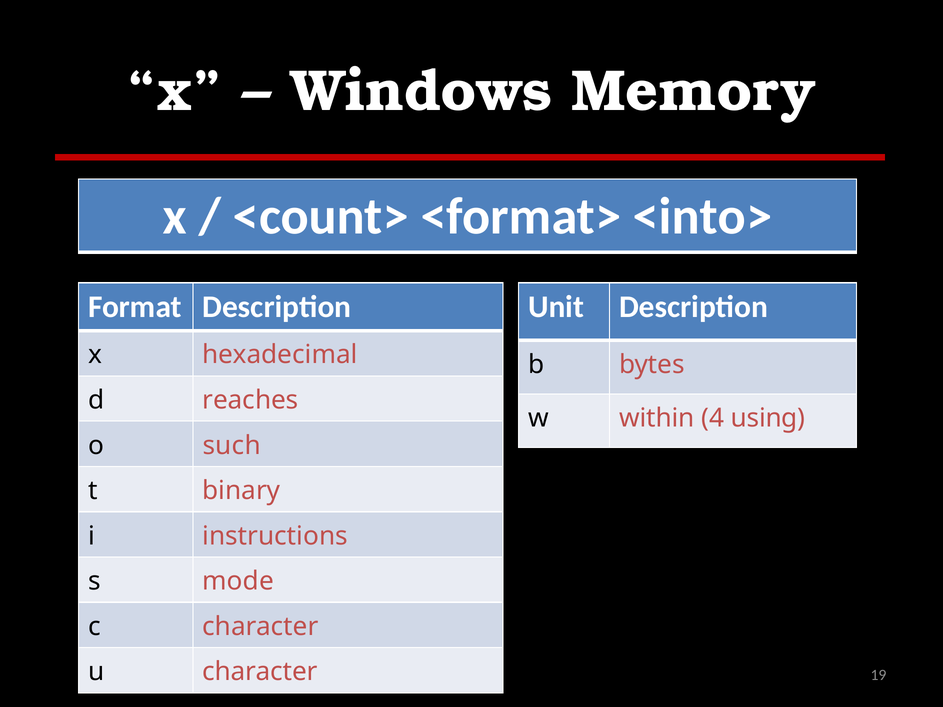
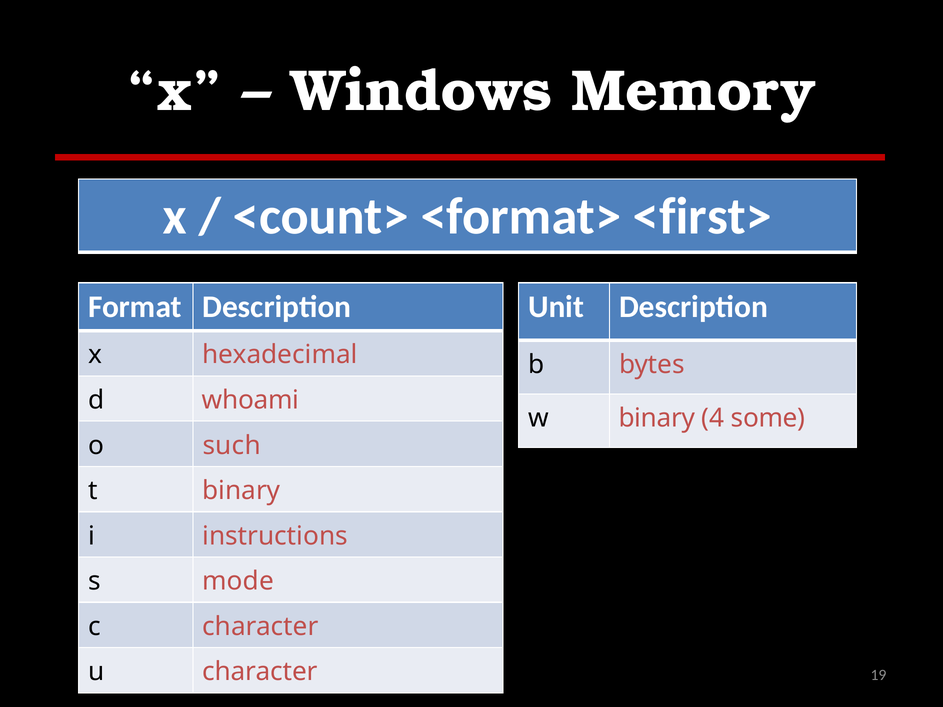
<into>: <into> -> <first> (703, 216)
reaches: reaches -> whoami (250, 400)
w within: within -> binary (657, 418)
using: using -> some (768, 418)
